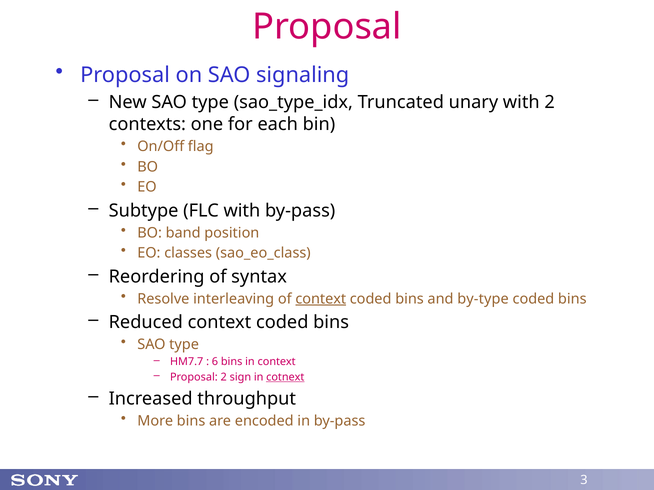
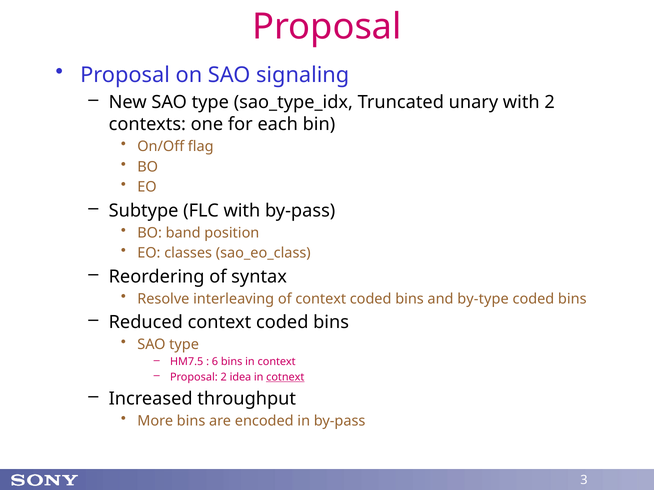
context underline: present -> none (321, 299)
HM7.7: HM7.7 -> HM7.5 (187, 362)
sign: sign -> idea (240, 377)
